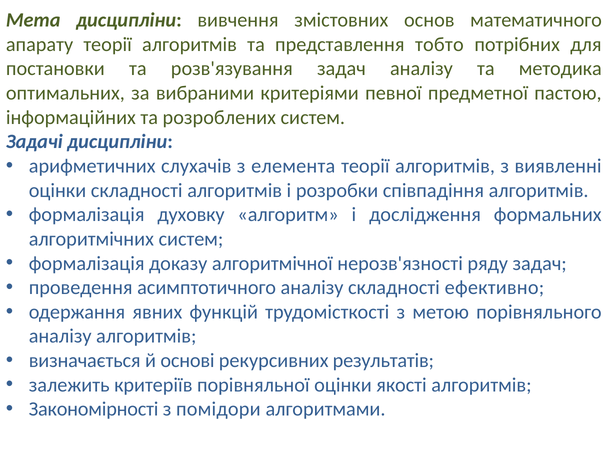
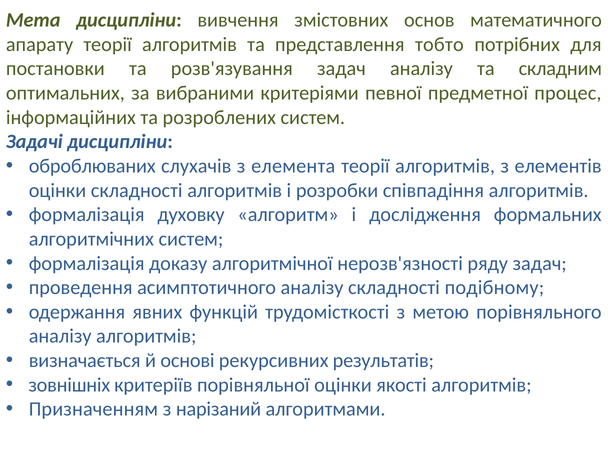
методика: методика -> складним (560, 69)
пастою: пастою -> процес (568, 93)
арифметичних: арифметичних -> оброблюваних (92, 166)
виявленні: виявленні -> елементів (558, 166)
ефективно: ефективно -> подібному (494, 288)
залежить: залежить -> зовнішніх (69, 385)
Закономірності: Закономірності -> Призначенням (93, 409)
помідори: помідори -> нарізаний (219, 409)
